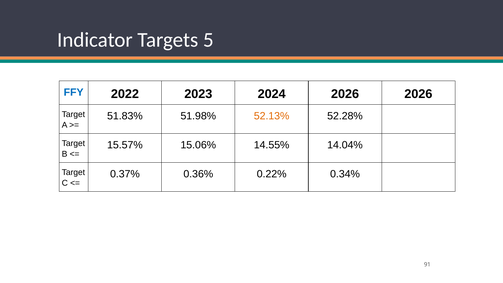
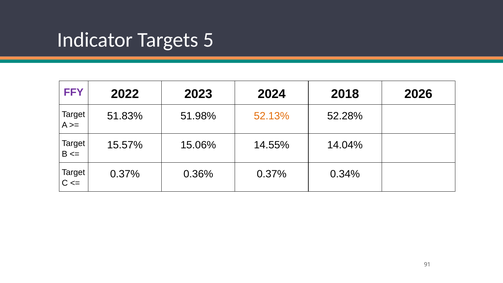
FFY colour: blue -> purple (74, 92)
2024 2026: 2026 -> 2018 (345, 94)
0.36% 0.22%: 0.22% -> 0.37% (272, 174)
